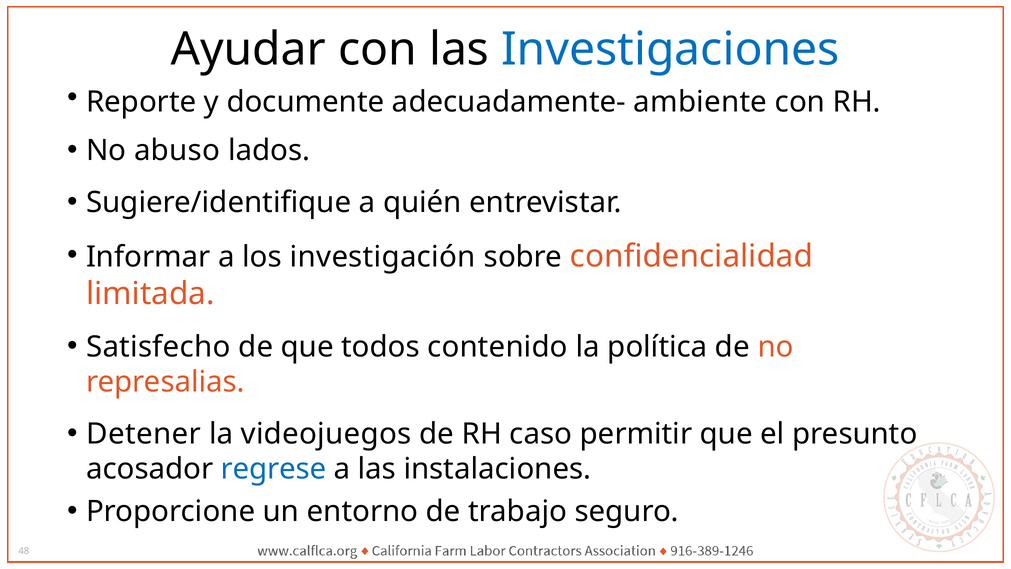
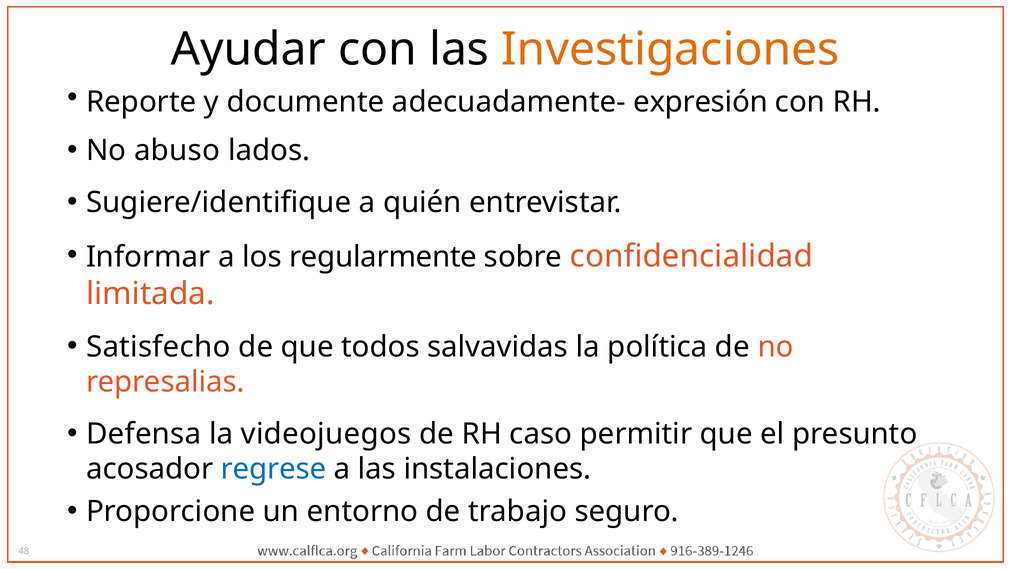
Investigaciones colour: blue -> orange (670, 49)
ambiente: ambiente -> expresión (701, 102)
investigación: investigación -> regularmente (383, 257)
contenido: contenido -> salvavidas (498, 347)
Detener: Detener -> Defensa (144, 434)
